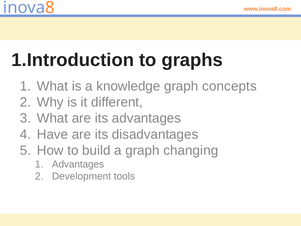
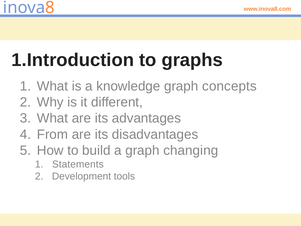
Have: Have -> From (52, 134)
Advantages: Advantages -> Statements (78, 164)
